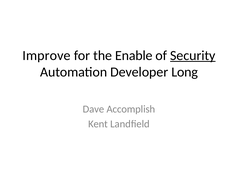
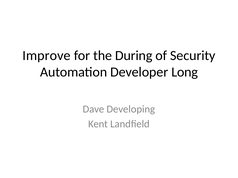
Enable: Enable -> During (134, 56)
Security underline: present -> none (193, 56)
Accomplish: Accomplish -> Developing (131, 109)
